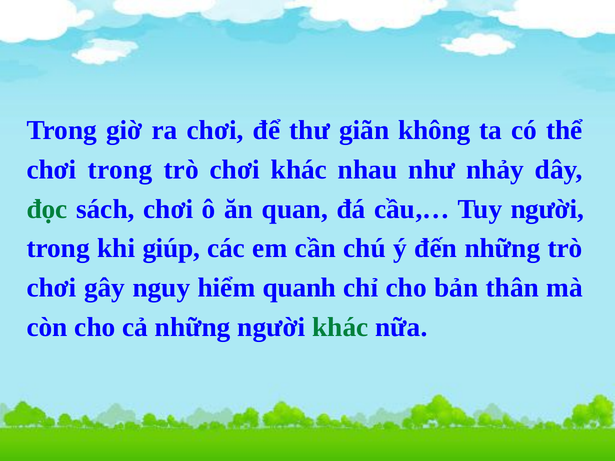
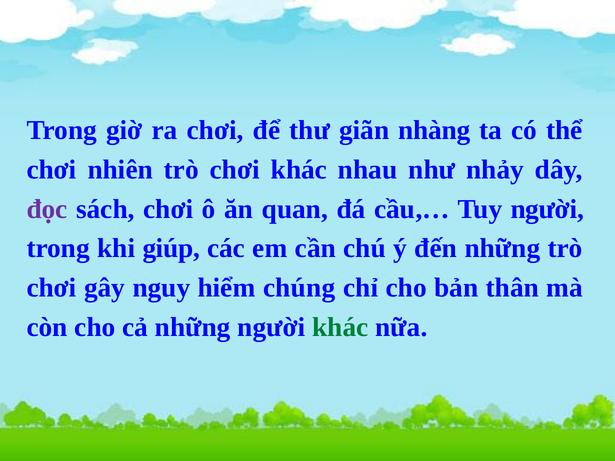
không: không -> nhàng (434, 130)
chơi trong: trong -> nhiên (120, 170)
đọc colour: green -> purple (47, 209)
quanh: quanh -> chúng (299, 288)
